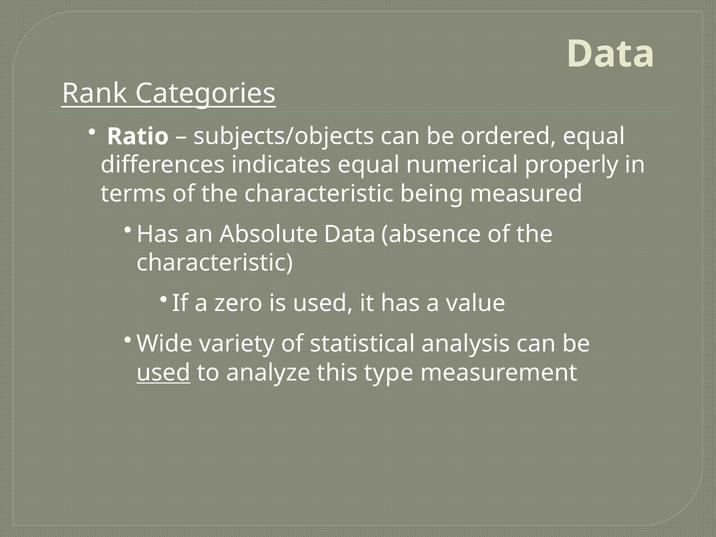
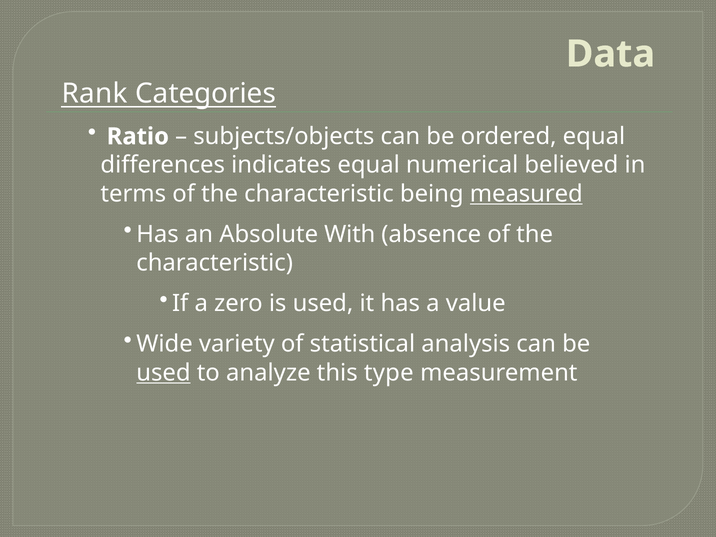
properly: properly -> believed (571, 165)
measured underline: none -> present (526, 194)
Absolute Data: Data -> With (350, 234)
